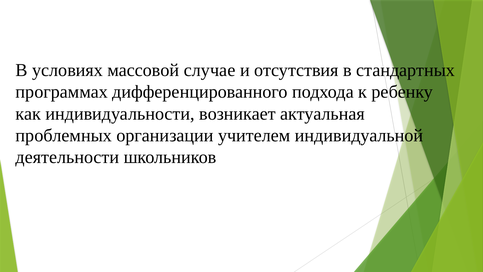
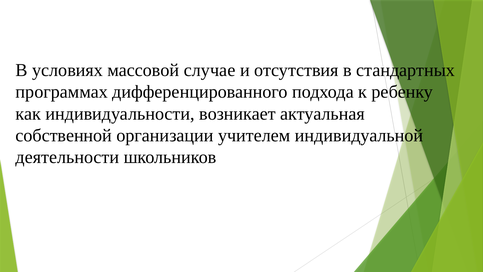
проблемных: проблемных -> собственной (64, 135)
